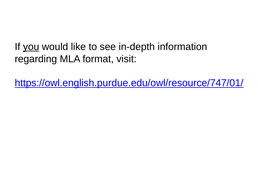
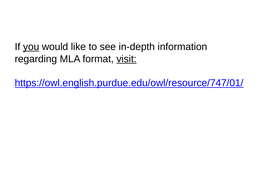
visit underline: none -> present (126, 59)
